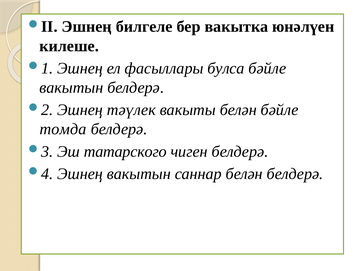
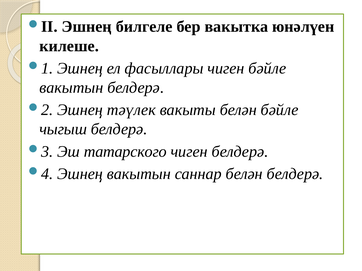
фасыллары булса: булса -> чиген (226, 68)
томда: томда -> чыгыш (63, 129)
